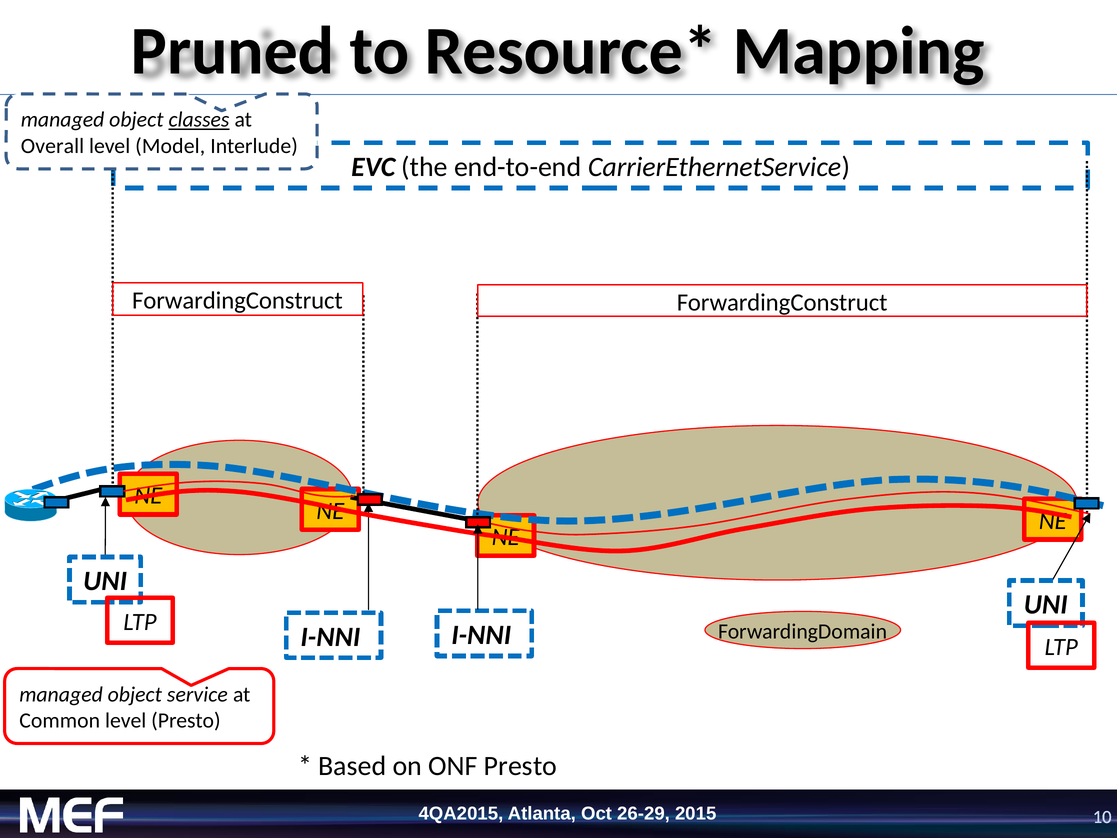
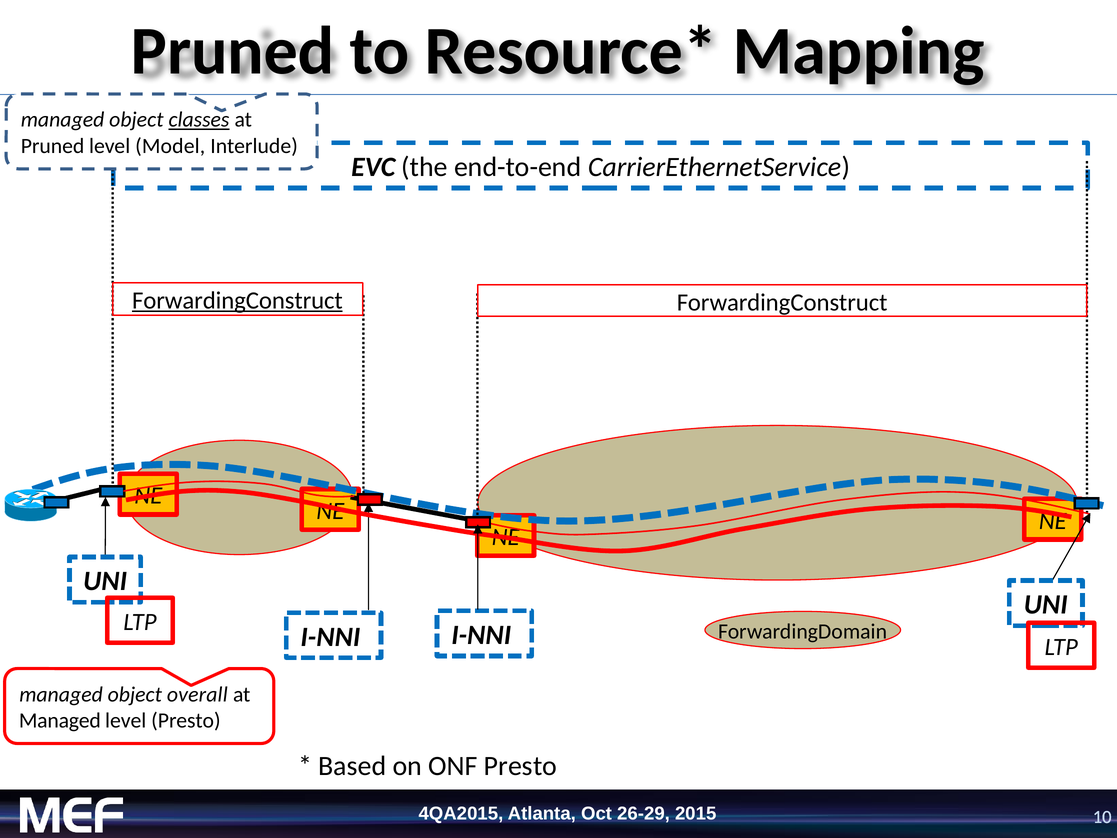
Overall: Overall -> Pruned (53, 146)
ForwardingConstruct underline: none -> present (237, 301)
service: service -> overall (197, 694)
Common: Common -> Managed (60, 720)
